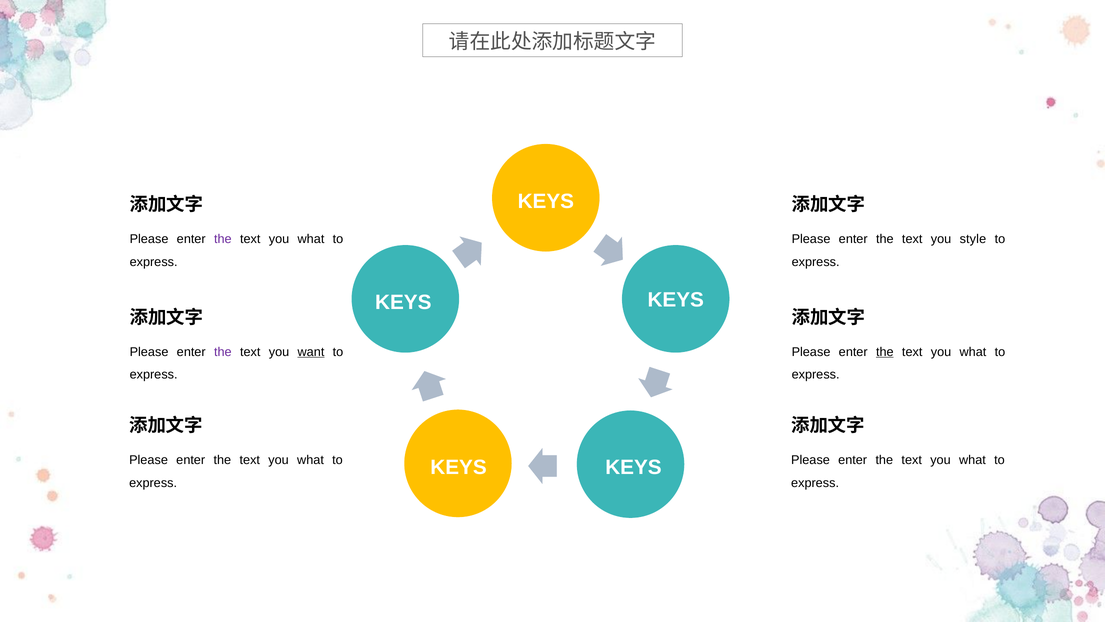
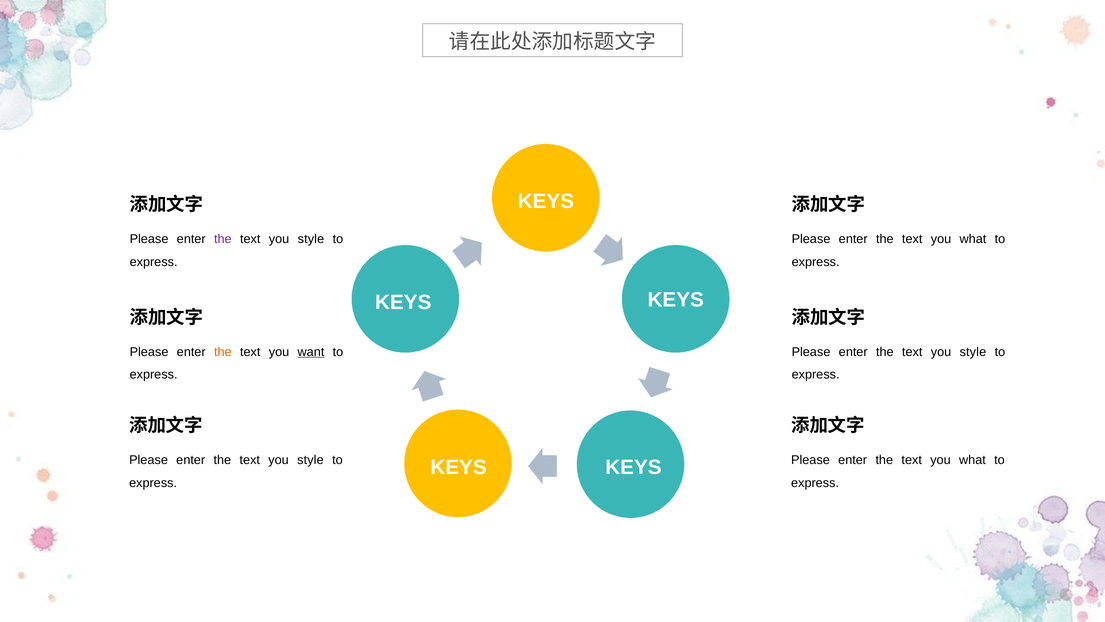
what: what -> style (311, 239)
style: style -> what (973, 239)
the colour: purple -> orange (223, 352)
the underline: present -> none (885, 352)
what: what -> style (973, 352)
what: what -> style (310, 460)
